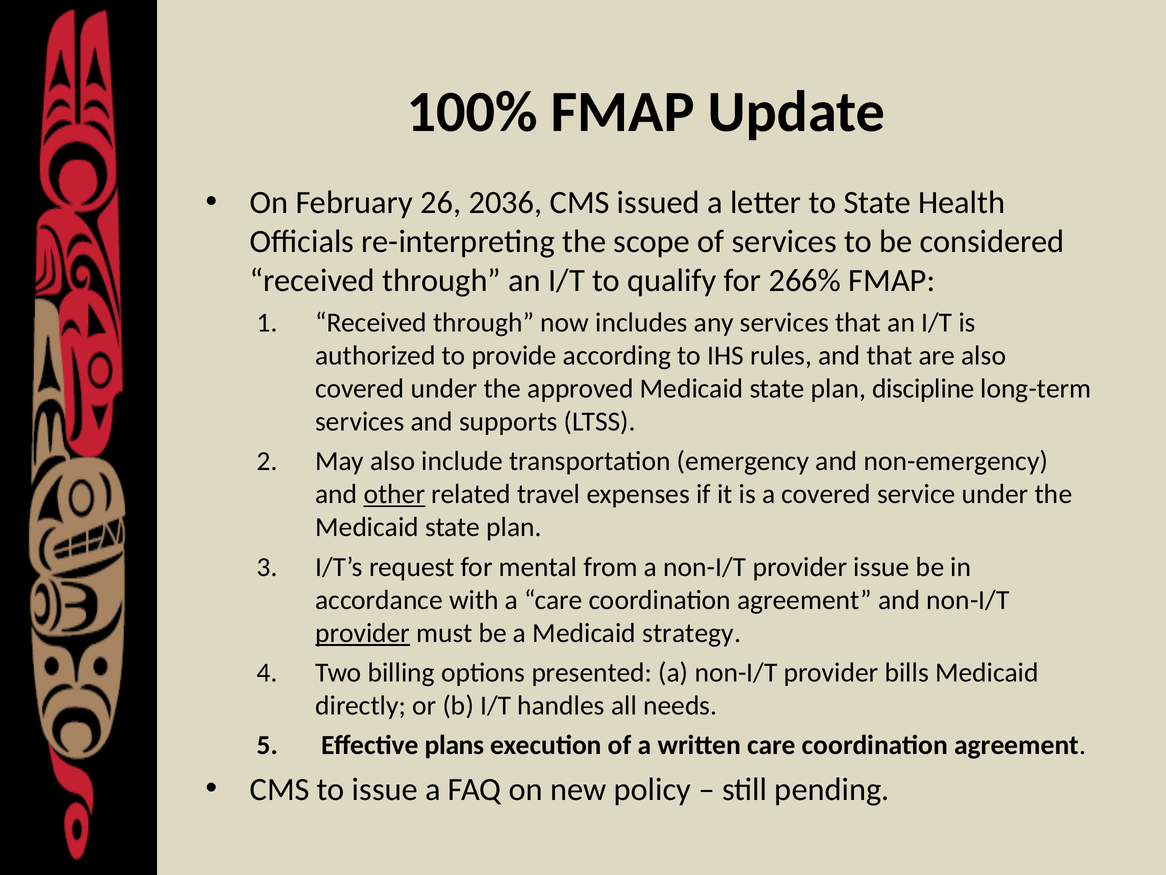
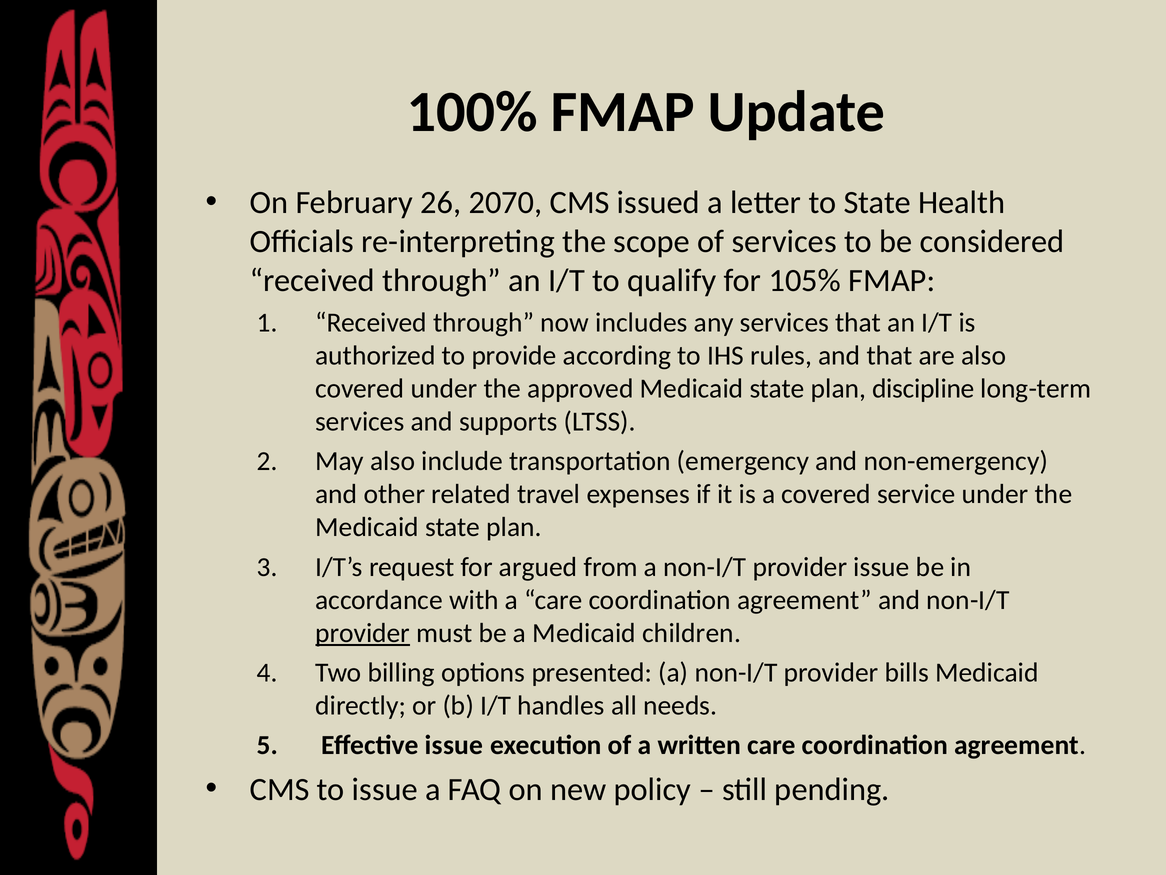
2036: 2036 -> 2070 (505, 202)
266%: 266% -> 105% (805, 280)
other underline: present -> none (394, 494)
mental: mental -> argued (538, 567)
strategy: strategy -> children (692, 633)
Effective plans: plans -> issue (454, 745)
